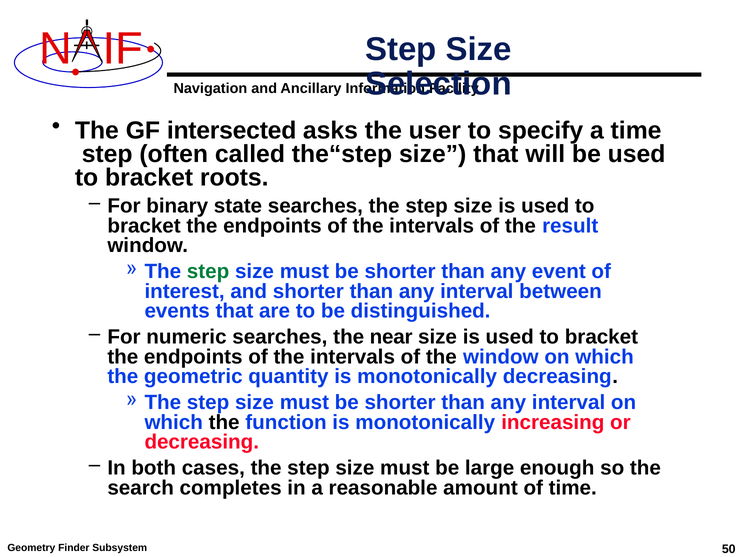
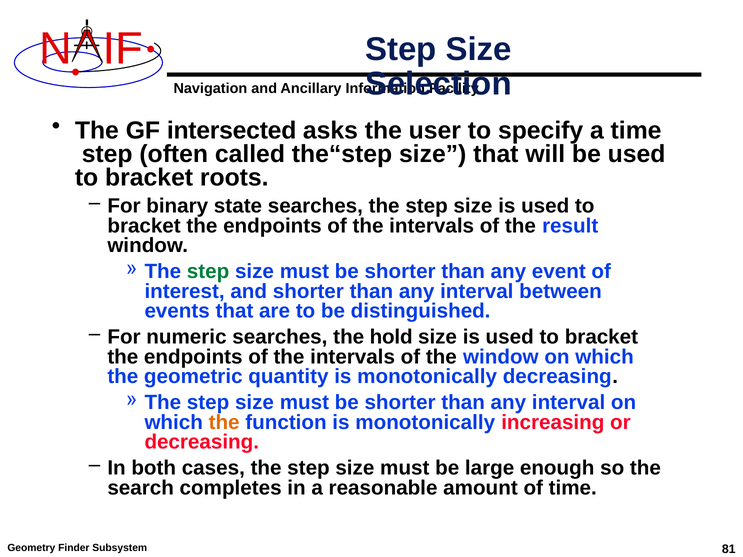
near: near -> hold (391, 337)
the colour: black -> orange (224, 423)
50: 50 -> 81 (729, 550)
